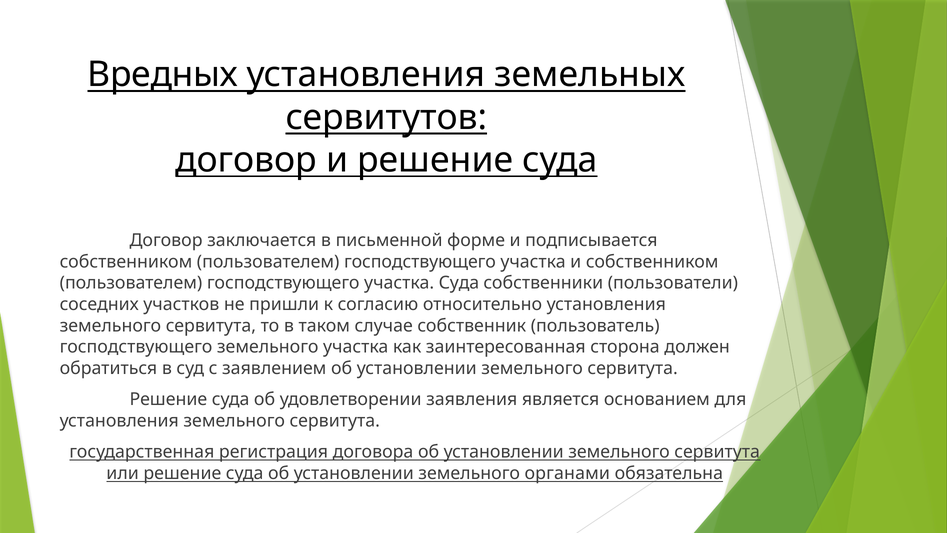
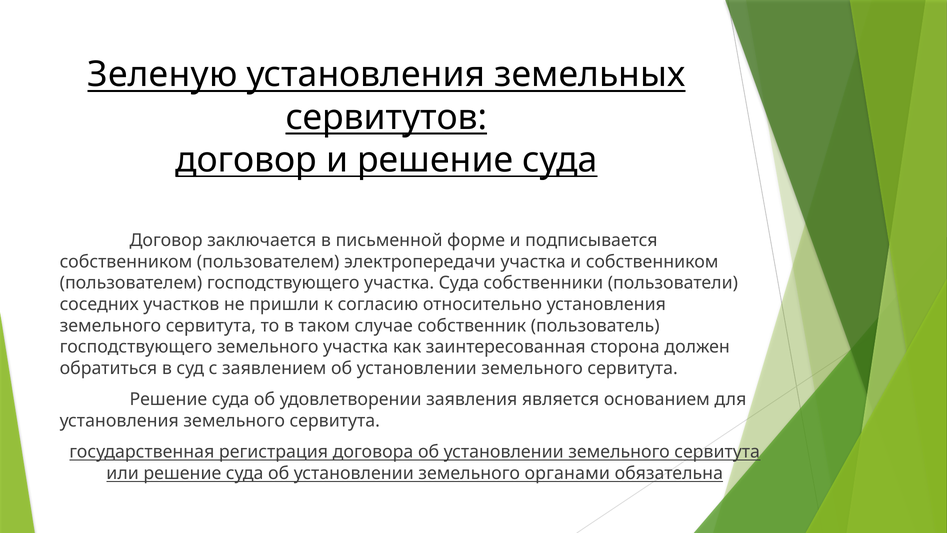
Вредных: Вредных -> Зеленую (162, 75)
господствующего: господствующего -> электропередачи (420, 262)
